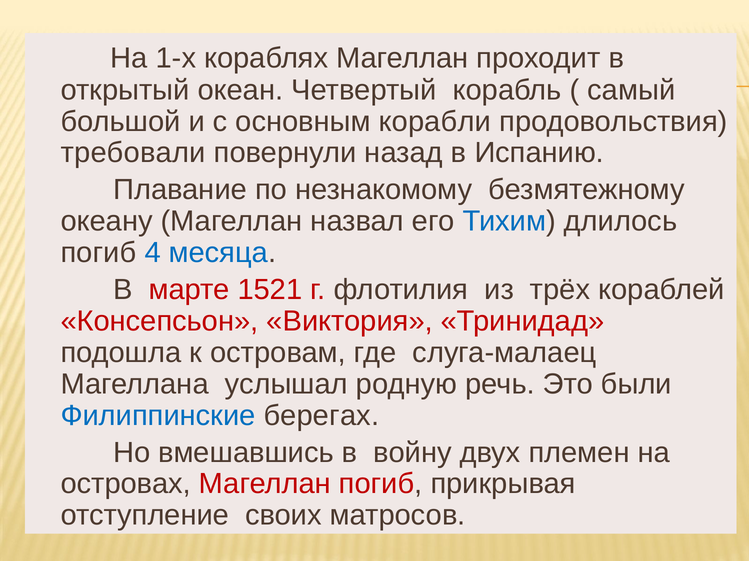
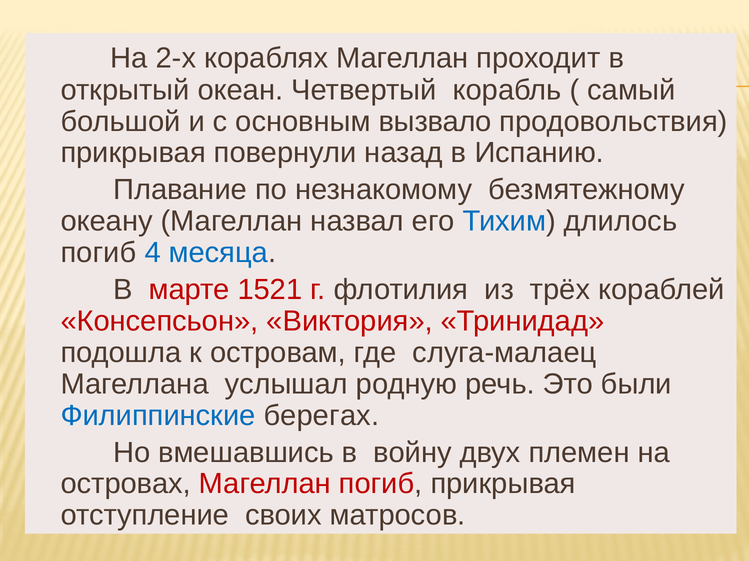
1-х: 1-х -> 2-х (176, 58)
корабли: корабли -> вызвало (435, 122)
требовали: требовали -> прикрывая (133, 153)
